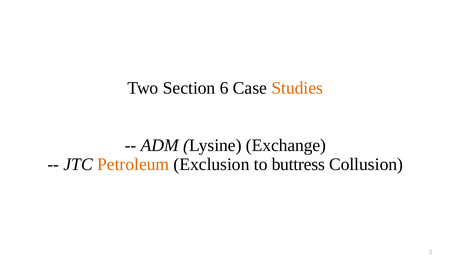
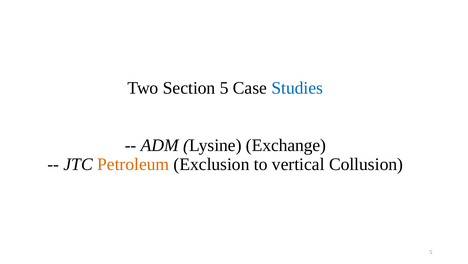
Section 6: 6 -> 5 (224, 88)
Studies colour: orange -> blue (297, 88)
buttress: buttress -> vertical (298, 164)
